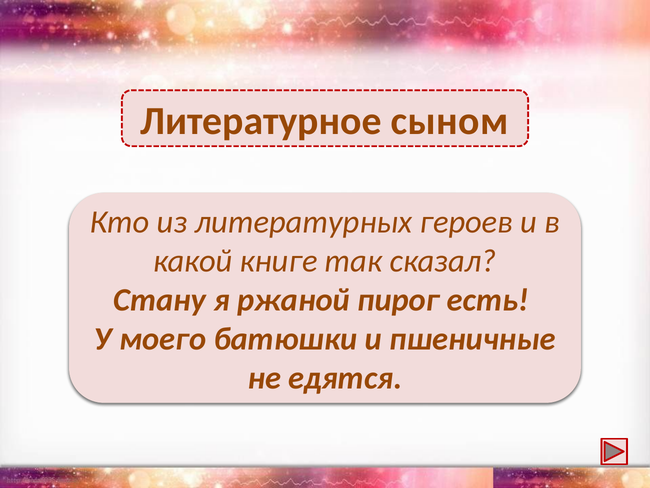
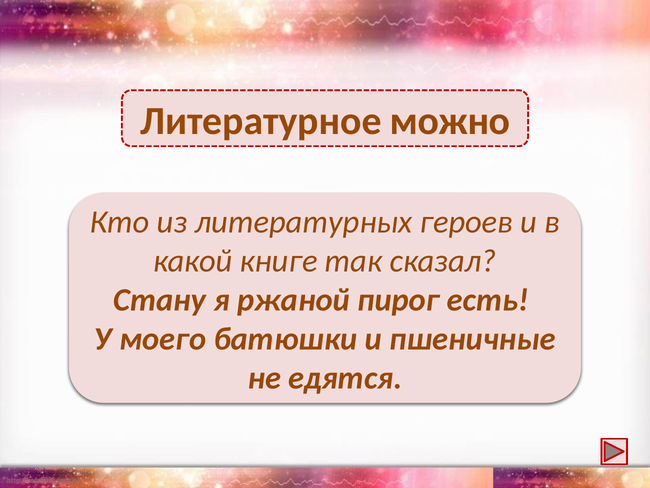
сыном: сыном -> можно (450, 121)
